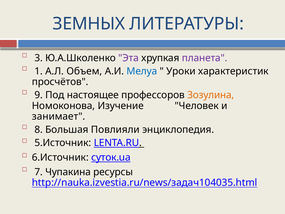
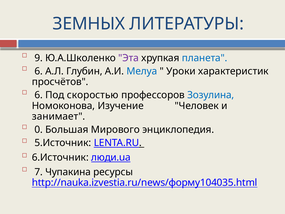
3: 3 -> 9 (39, 58)
планета colour: purple -> blue (205, 58)
1: 1 -> 6 (39, 71)
Объем: Объем -> Глубин (84, 71)
9: 9 -> 6 (39, 95)
настоящее: настоящее -> скоростью (93, 95)
Зозулина colour: orange -> blue (211, 95)
8: 8 -> 0 (39, 129)
Повлияли: Повлияли -> Мирового (115, 129)
суток.ua: суток.ua -> люди.ua (111, 157)
http://nauka.izvestia.ru/news/задач104035.html: http://nauka.izvestia.ru/news/задач104035.html -> http://nauka.izvestia.ru/news/форму104035.html (145, 183)
